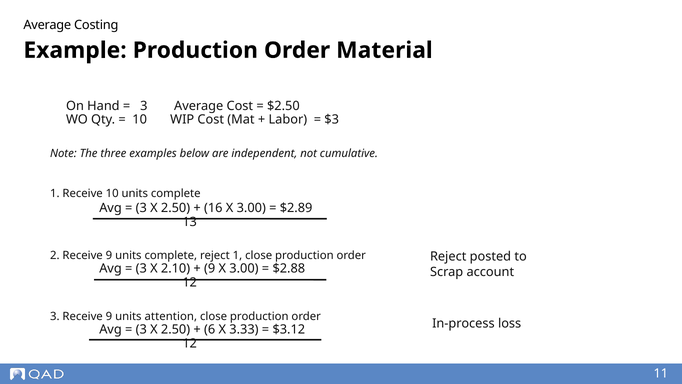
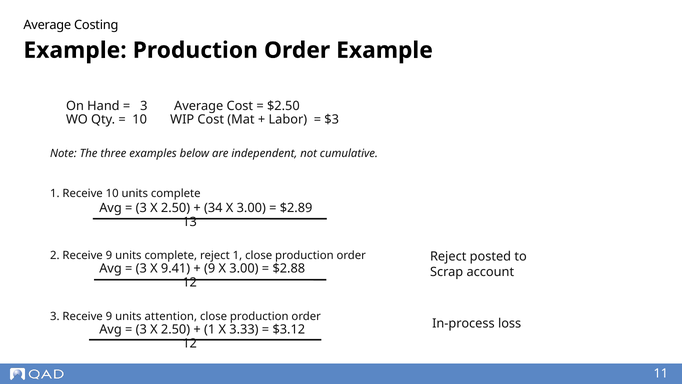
Order Material: Material -> Example (385, 50)
16: 16 -> 34 (213, 208)
2.10: 2.10 -> 9.41 (176, 268)
6: 6 -> 1 (210, 329)
